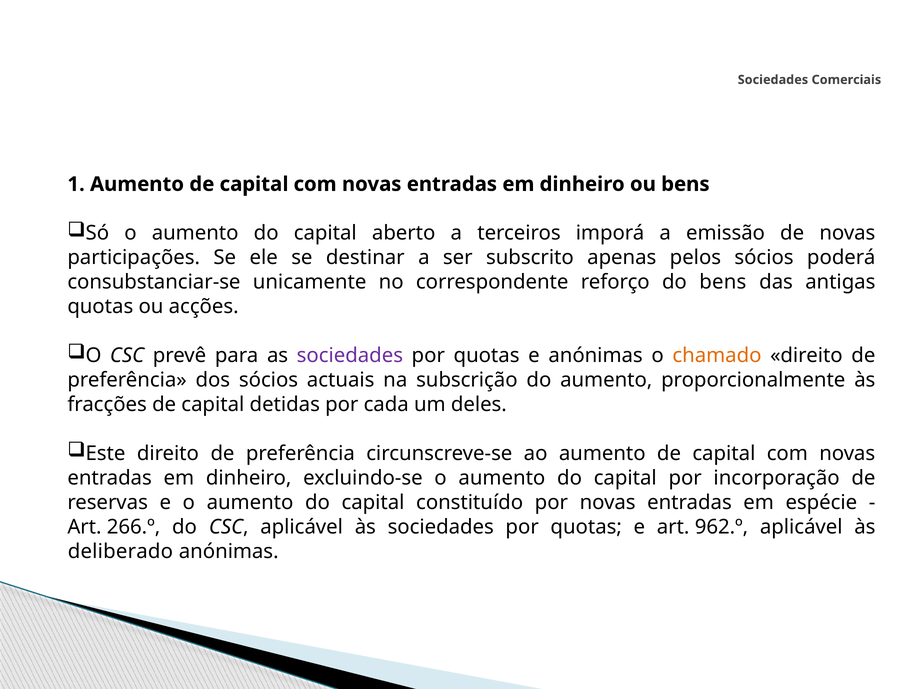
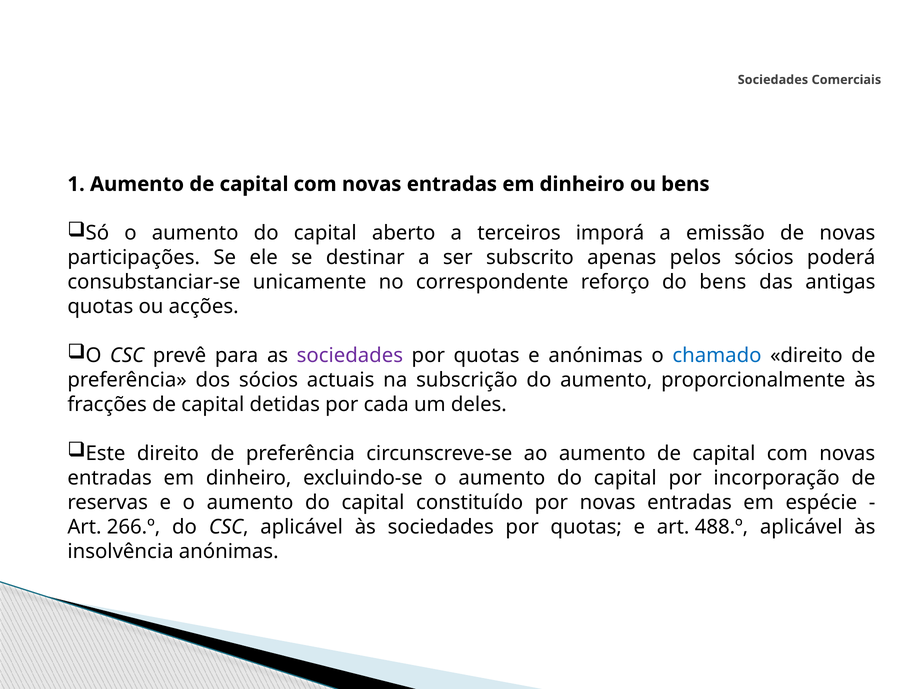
chamado colour: orange -> blue (717, 356)
962.º: 962.º -> 488.º (721, 527)
deliberado: deliberado -> insolvência (120, 552)
